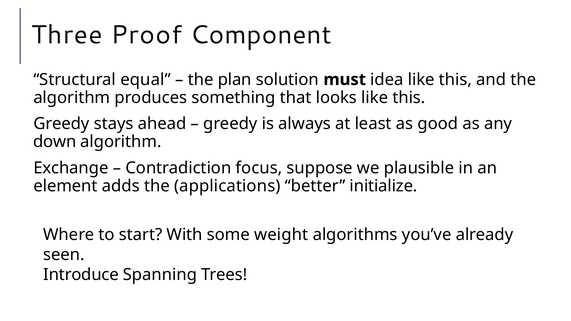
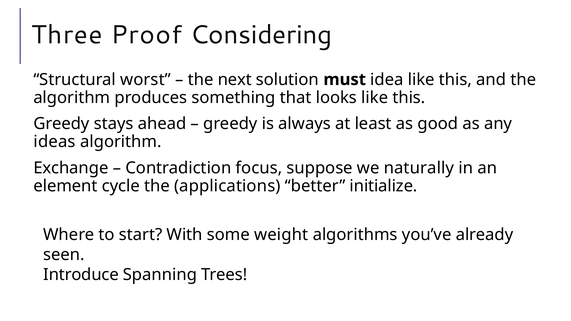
Component: Component -> Considering (261, 35)
equal: equal -> worst (146, 80)
plan: plan -> next (235, 80)
down: down -> ideas (55, 142)
plausible: plausible -> naturally (419, 168)
adds: adds -> cycle (121, 186)
